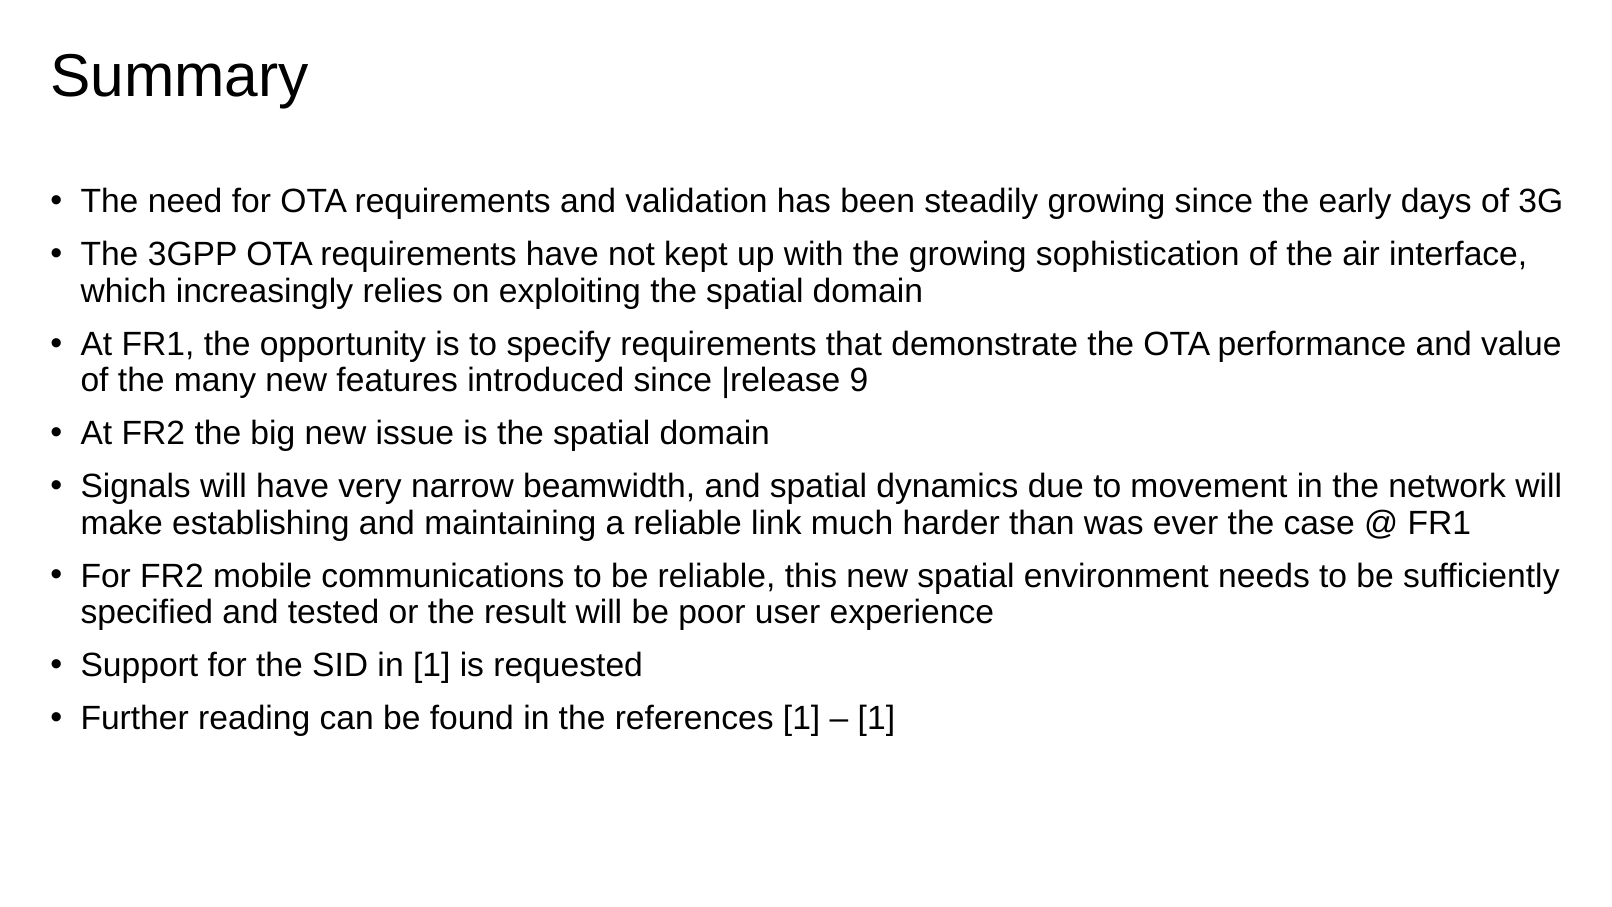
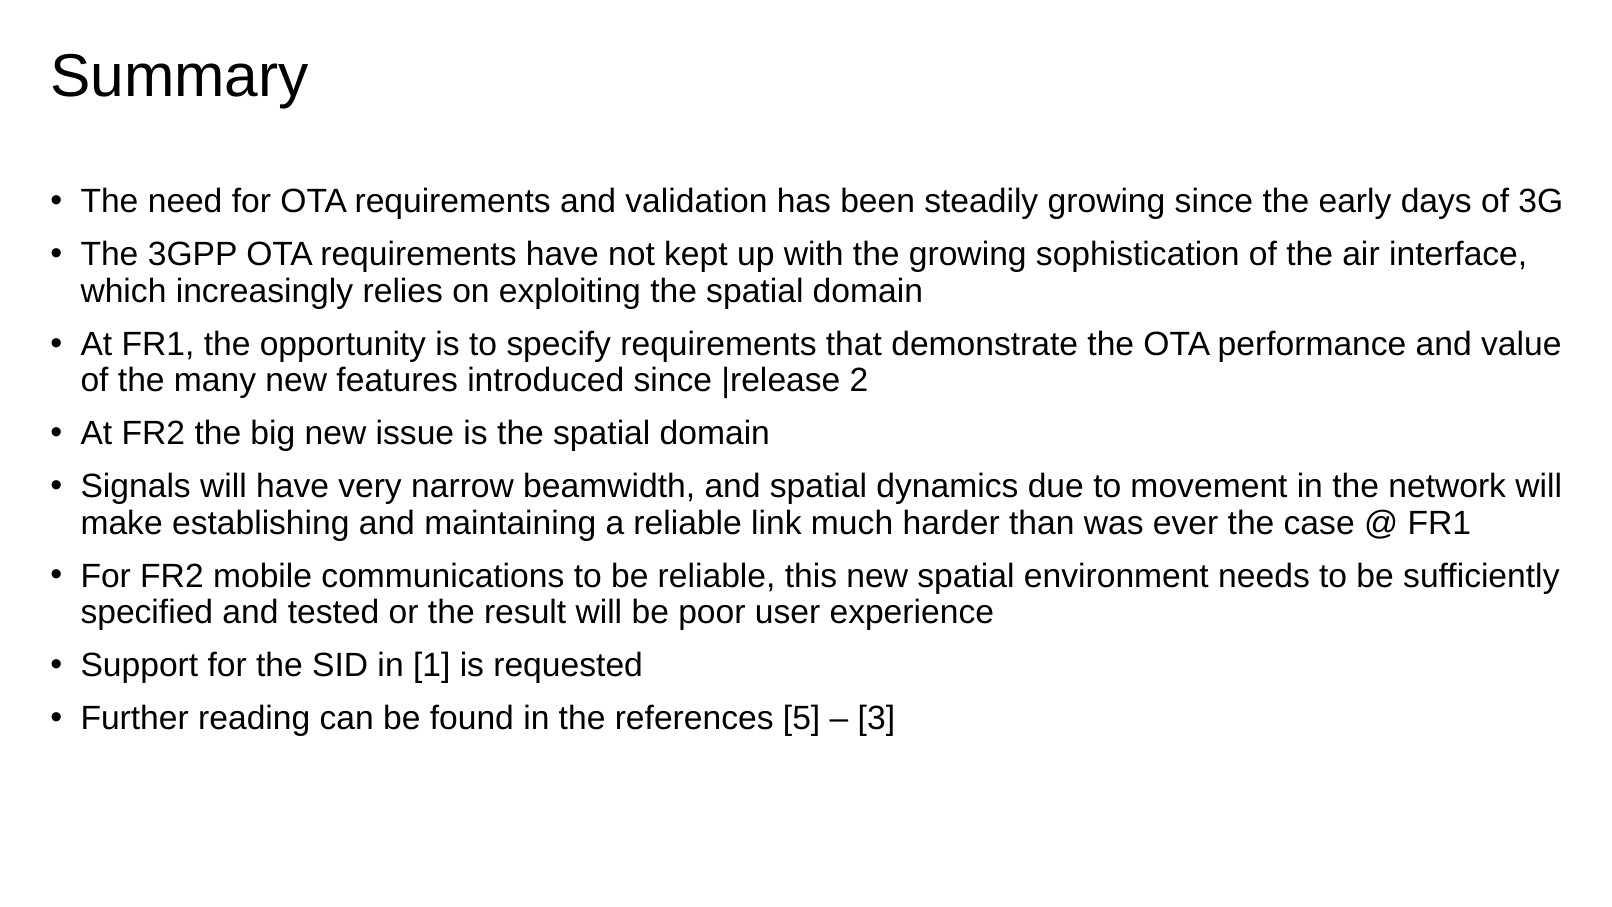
9: 9 -> 2 (859, 380)
references 1: 1 -> 5 (802, 718)
1: 1 -> 3 (876, 718)
